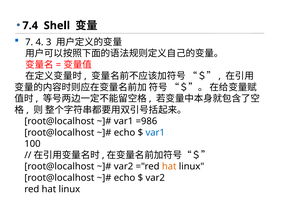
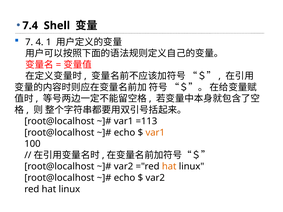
3: 3 -> 1 (49, 42)
=986: =986 -> =113 (146, 121)
var1 colour: blue -> orange (155, 133)
